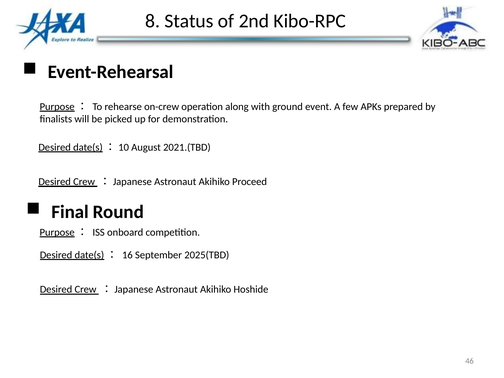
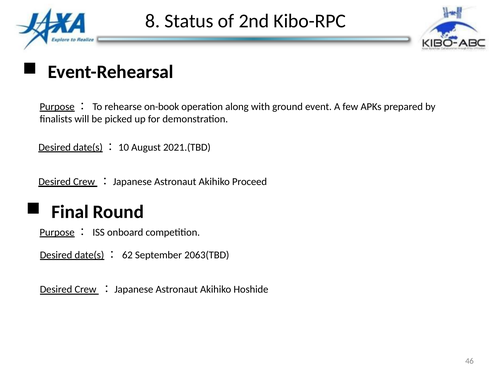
on-crew: on-crew -> on-book (162, 107)
16: 16 -> 62 (127, 255)
2025(TBD: 2025(TBD -> 2063(TBD (207, 255)
